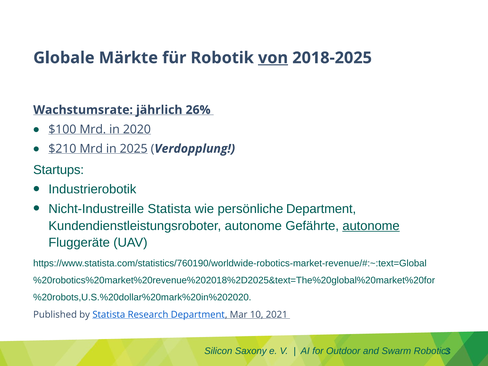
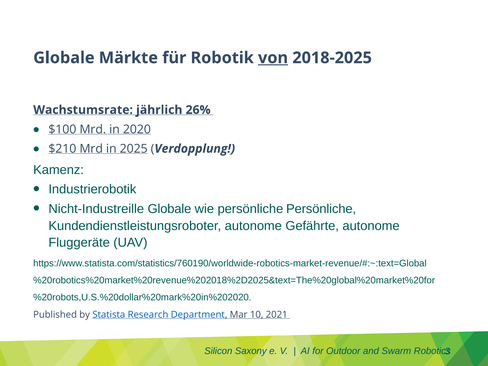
Startups: Startups -> Kamenz (59, 170)
Nicht-Industreille Statista: Statista -> Globale (169, 209)
persönliche Department: Department -> Persönliche (321, 209)
autonome underline: present -> none (371, 226)
